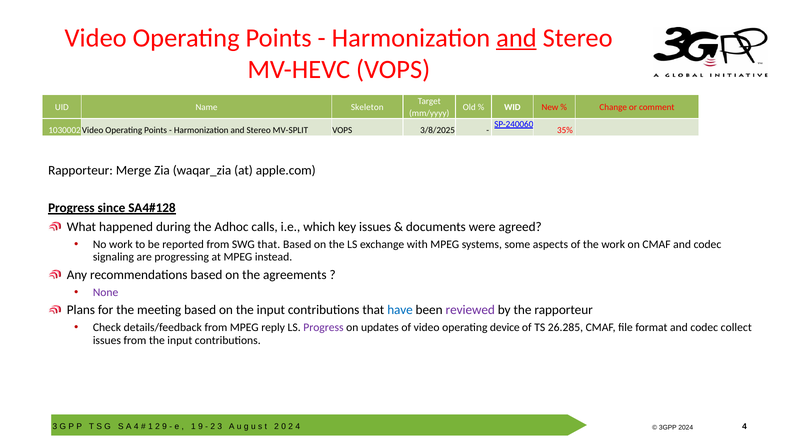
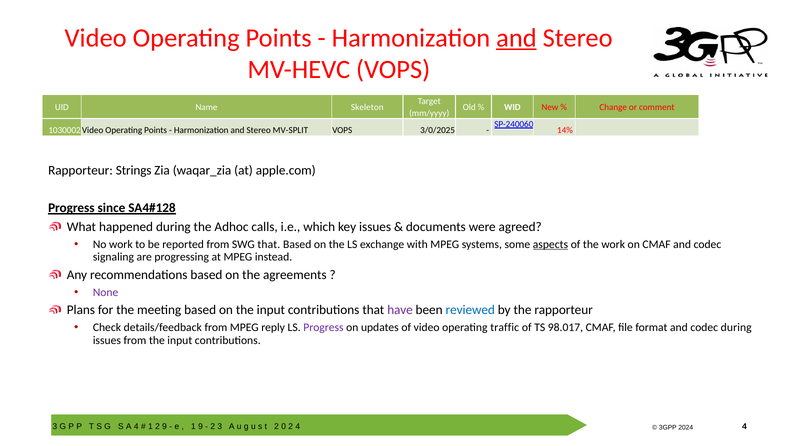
3/8/2025: 3/8/2025 -> 3/0/2025 (438, 130)
35%: 35% -> 14% (565, 130)
Merge: Merge -> Strings (134, 171)
aspects underline: none -> present (550, 245)
have colour: blue -> purple (400, 310)
reviewed colour: purple -> blue (470, 310)
device: device -> traffic (505, 328)
26.285: 26.285 -> 98.017 (565, 328)
codec collect: collect -> during (736, 328)
